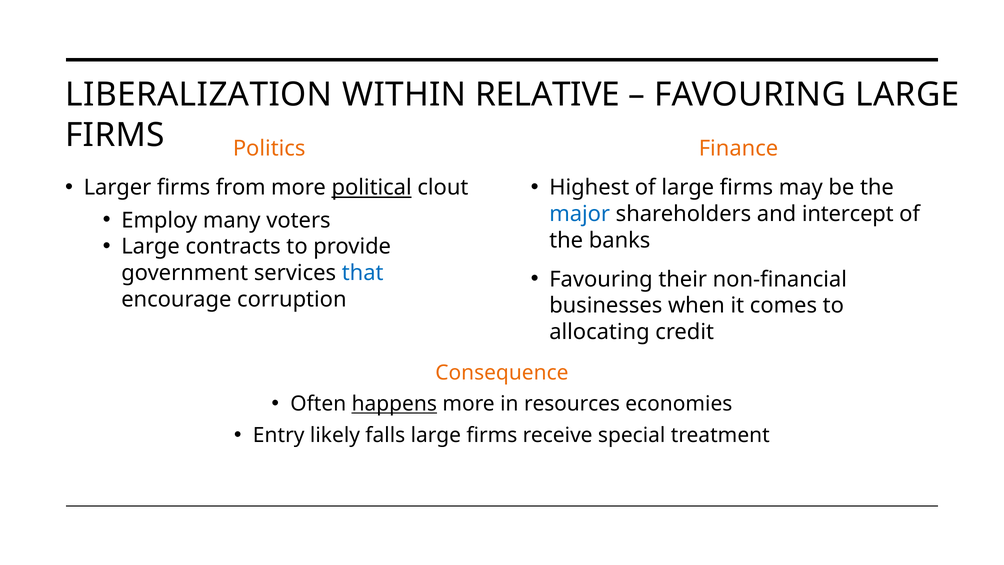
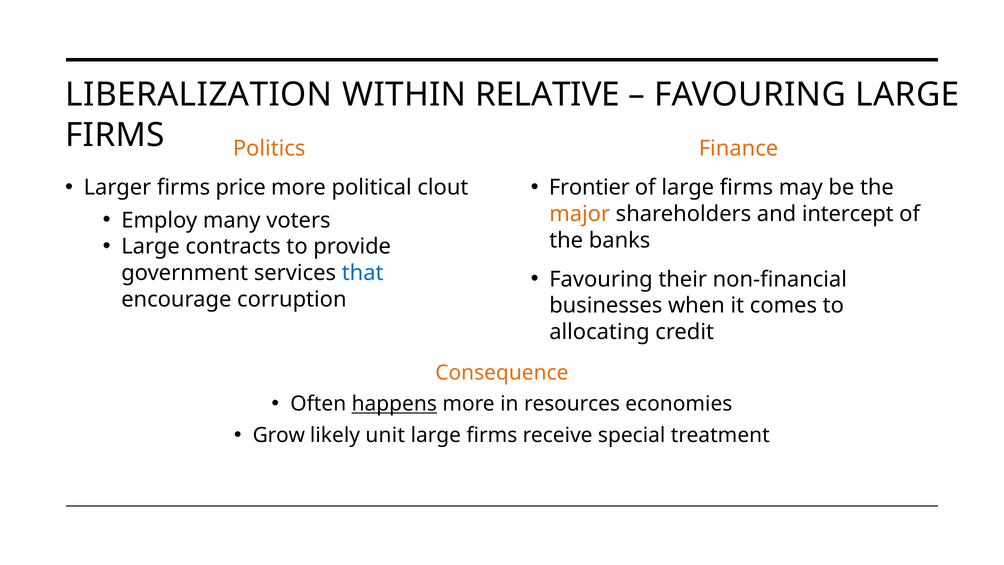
from: from -> price (241, 188)
political underline: present -> none (372, 188)
Highest: Highest -> Frontier (589, 188)
major colour: blue -> orange (580, 214)
Entry: Entry -> Grow (279, 435)
falls: falls -> unit (385, 435)
